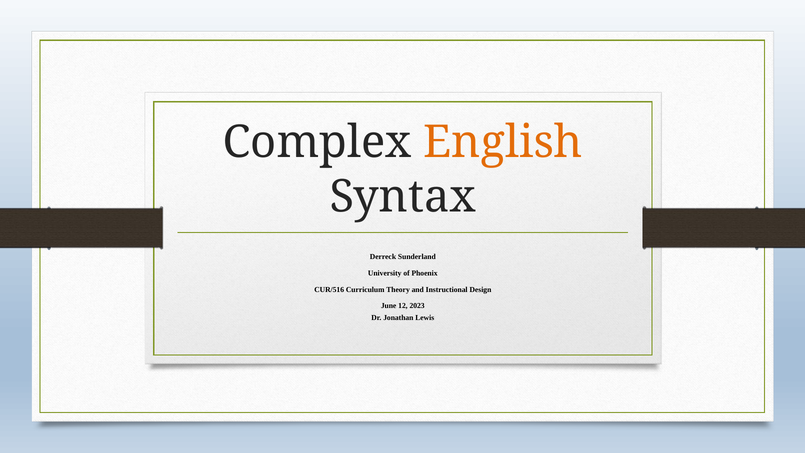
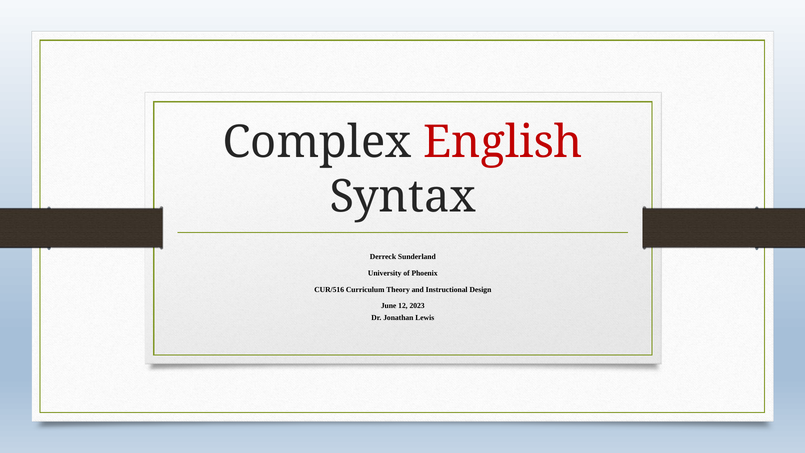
English colour: orange -> red (503, 142)
